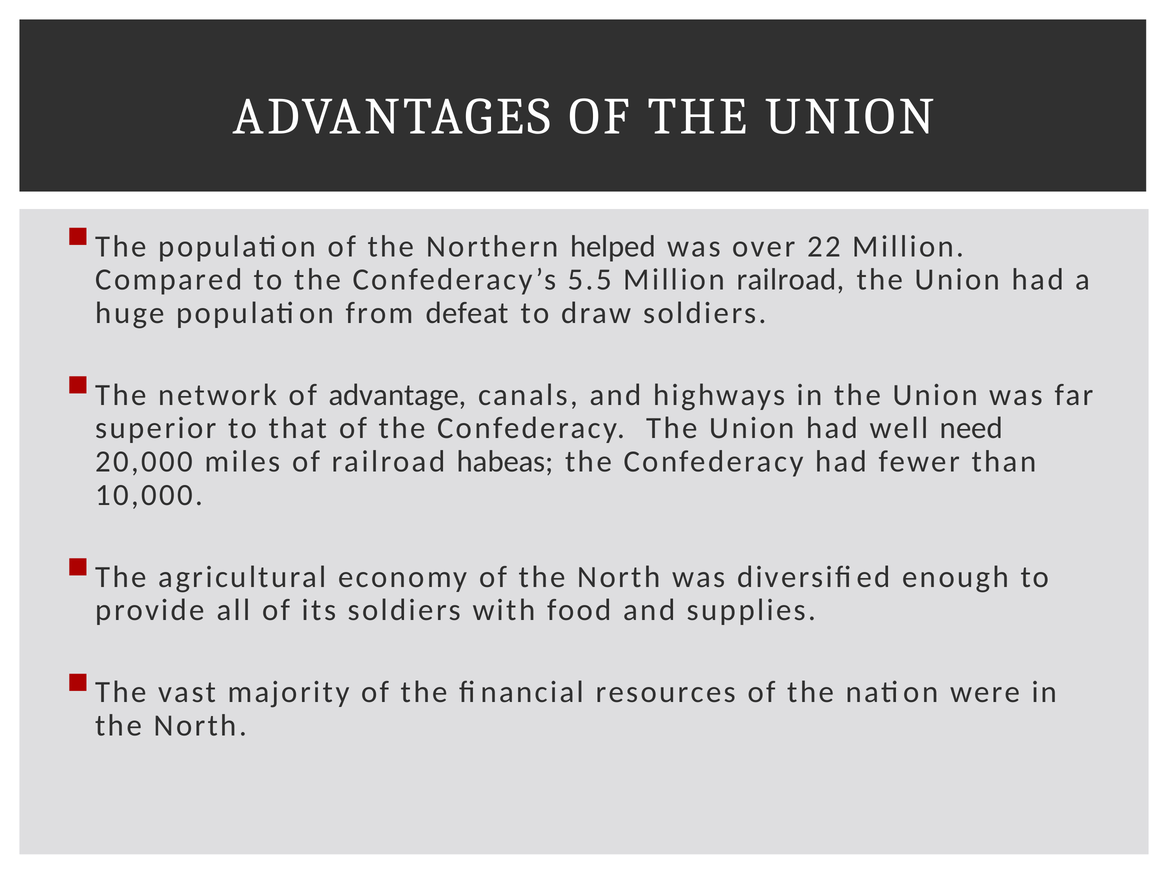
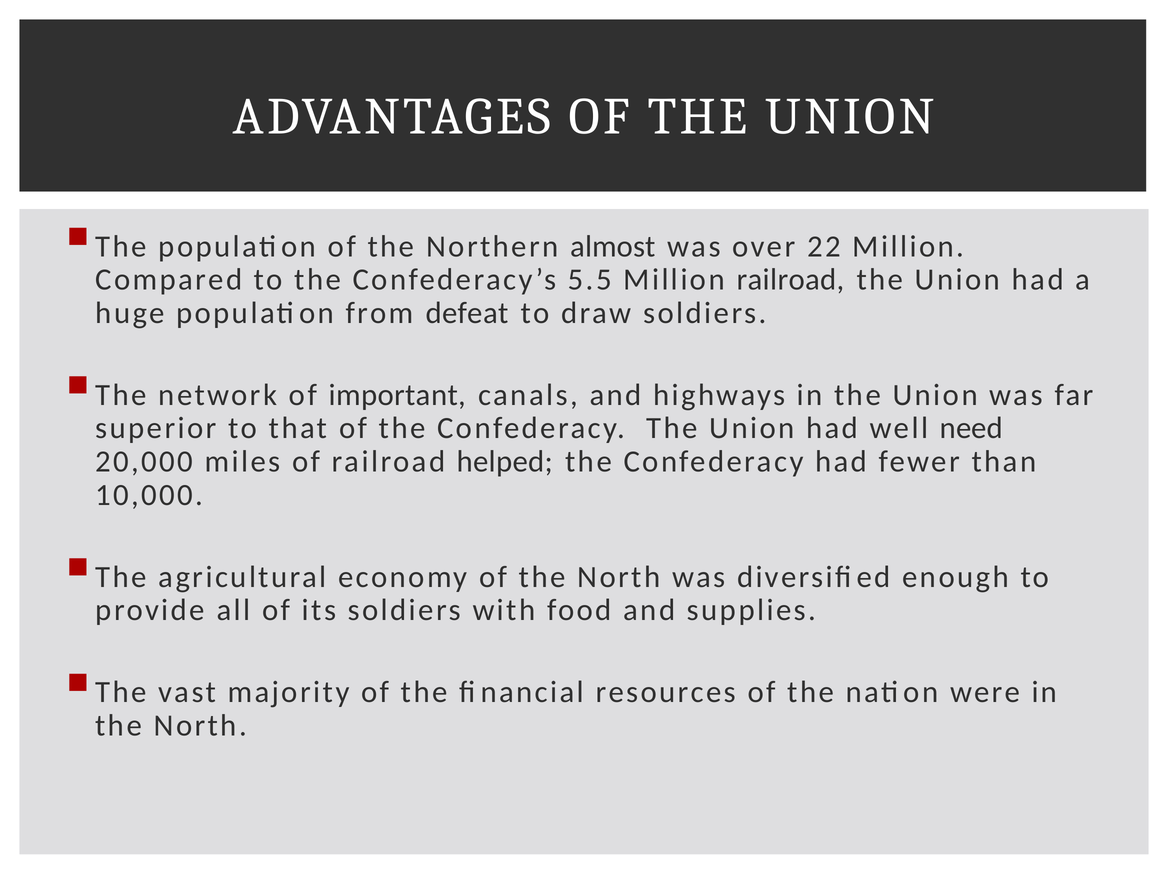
helped: helped -> almost (613, 246)
advantage: advantage -> important (397, 395)
habeas: habeas -> helped (505, 461)
